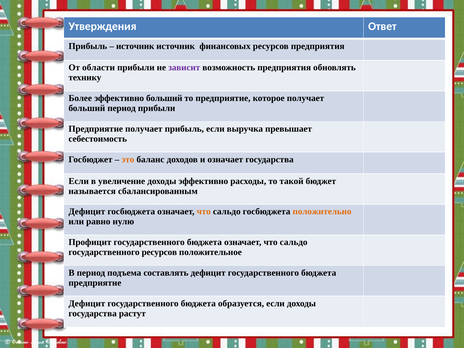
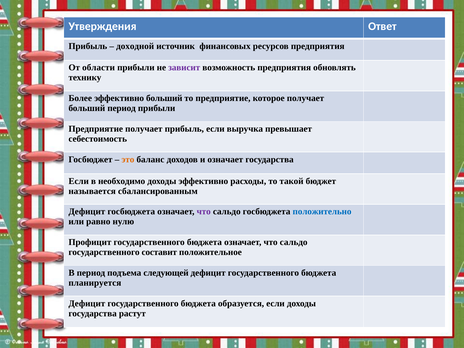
источник: источник -> доходной (135, 46)
увеличение: увеличение -> необходимо (122, 181)
что colour: orange -> purple (204, 212)
положительно colour: orange -> blue (322, 212)
государственного ресурсов: ресурсов -> составит (159, 252)
составлять: составлять -> следующей (166, 273)
предприятие: предприятие -> планируется (95, 283)
